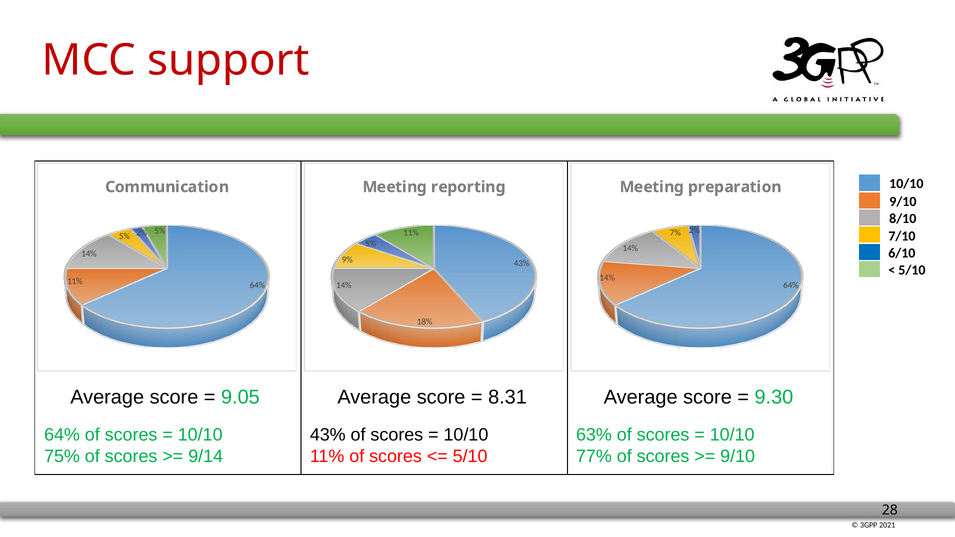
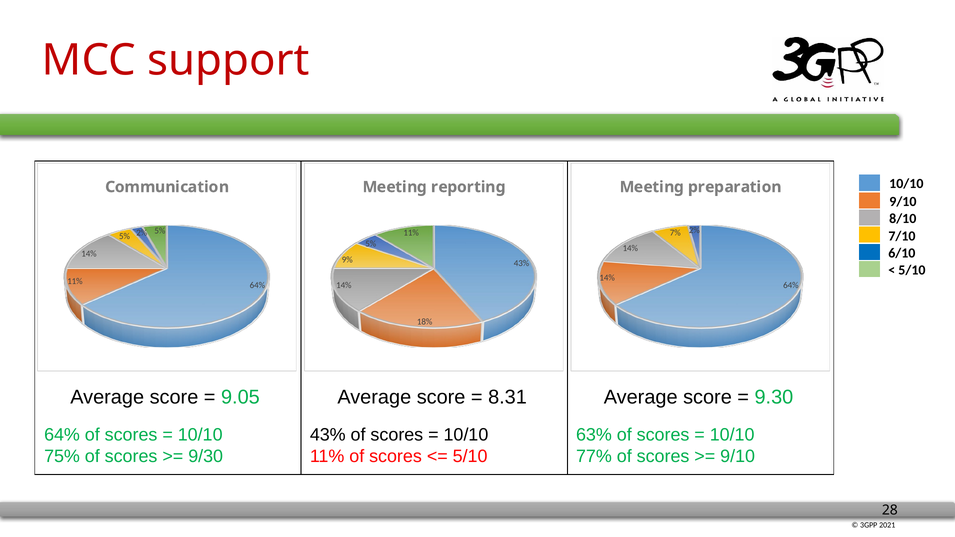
9/14: 9/14 -> 9/30 (206, 457)
